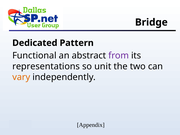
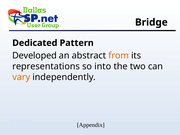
Functional: Functional -> Developed (34, 56)
from colour: purple -> orange (119, 56)
unit: unit -> into (103, 66)
